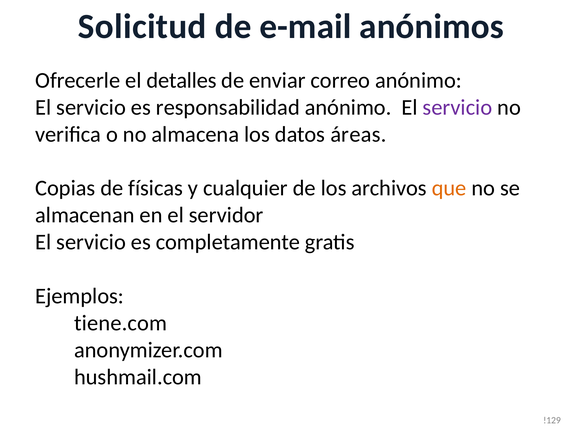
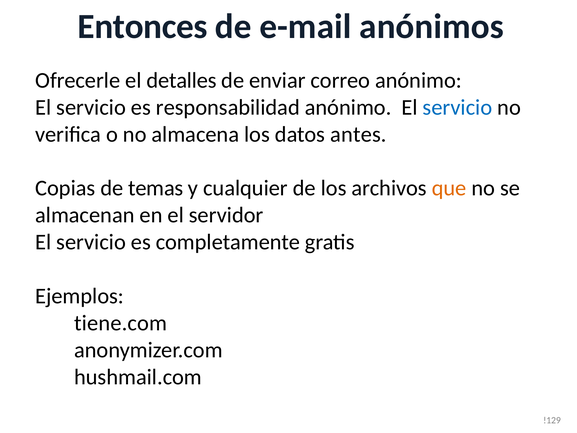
Solicitud: Solicitud -> Entonces (143, 26)
servicio colour: purple -> blue (457, 107)
áreas: áreas -> antes (358, 134)
físicas: físicas -> temas (156, 188)
